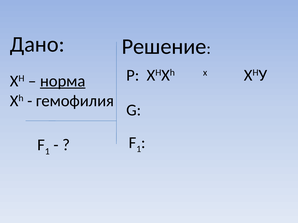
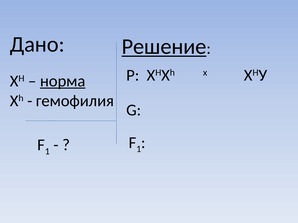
Решение underline: none -> present (164, 47)
